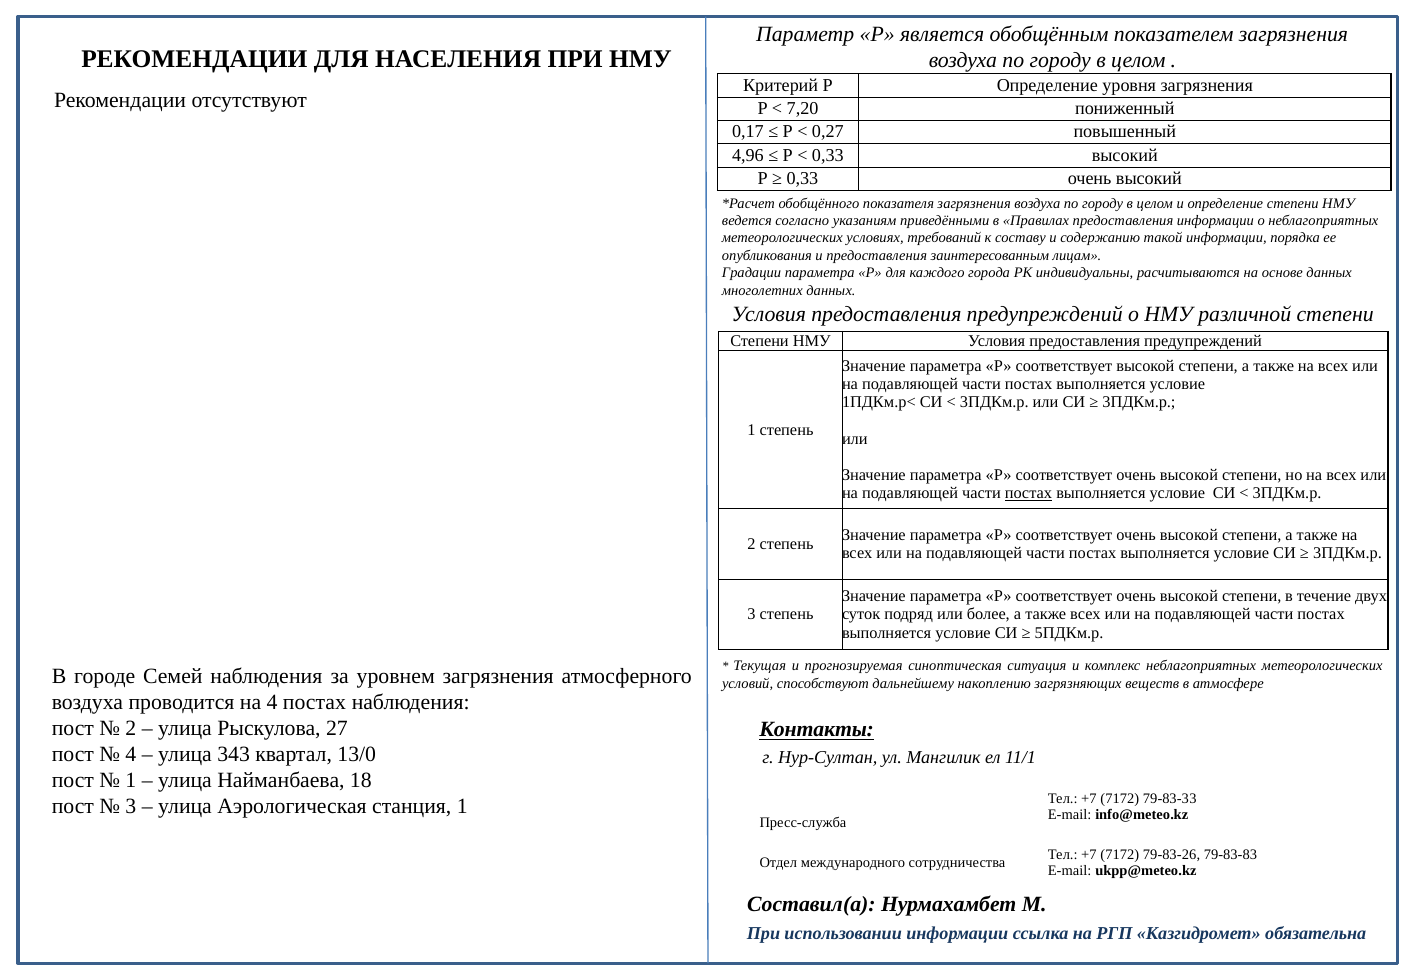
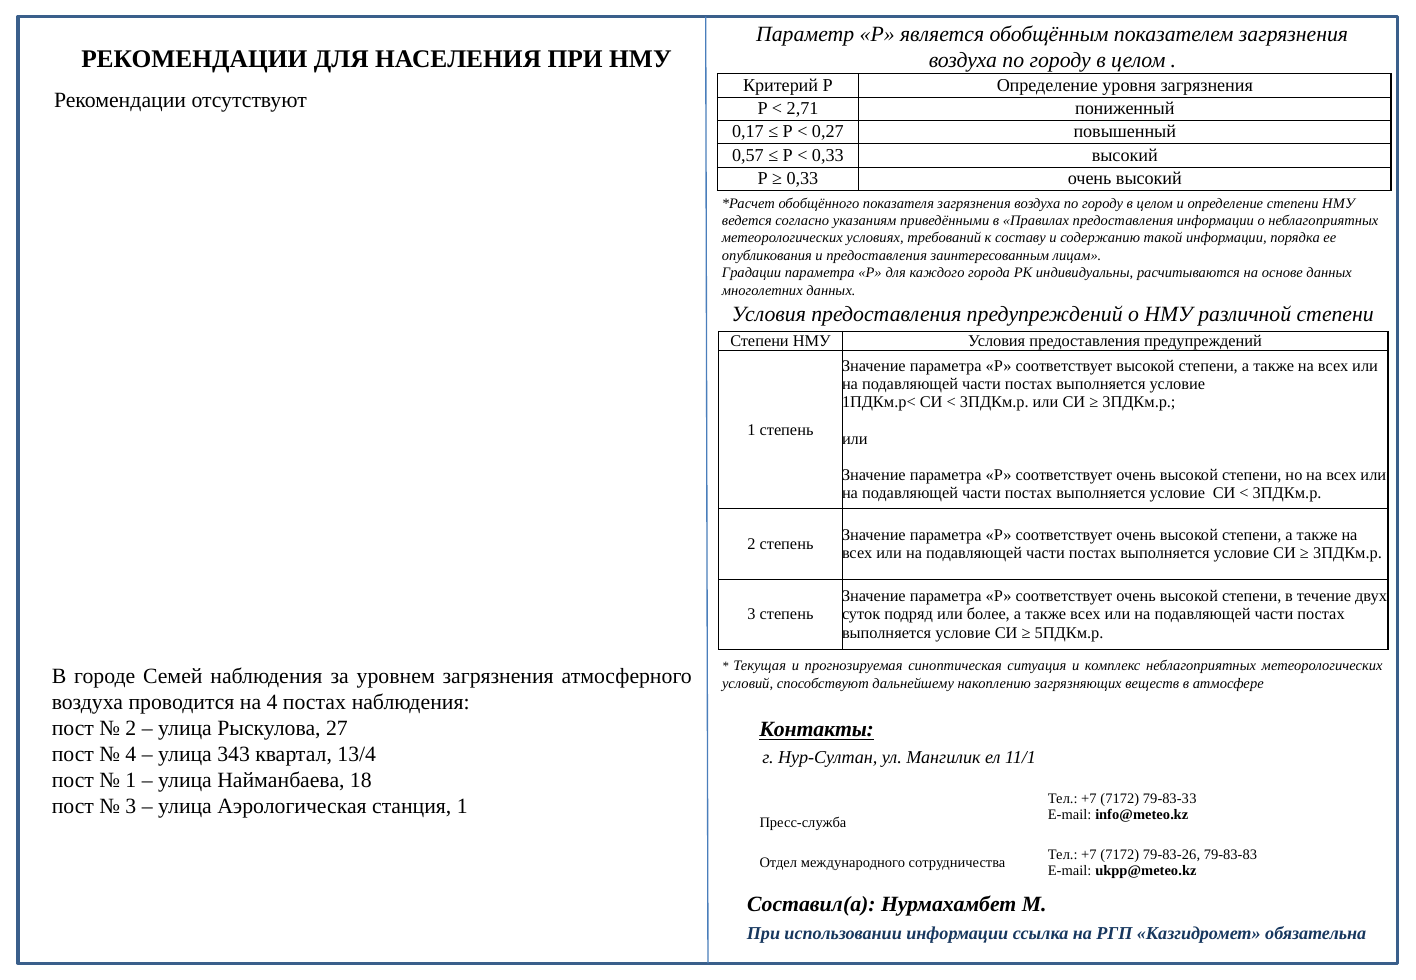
7,20: 7,20 -> 2,71 (803, 109)
4,96: 4,96 -> 0,57 (748, 155)
постах underline: present -> none (1028, 493)
13/0: 13/0 -> 13/4 (357, 754)
